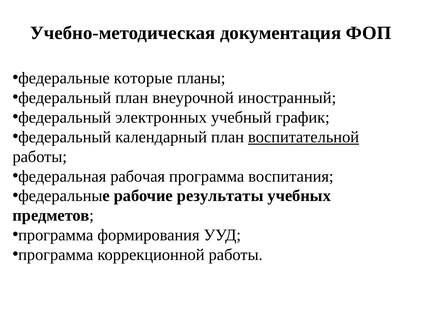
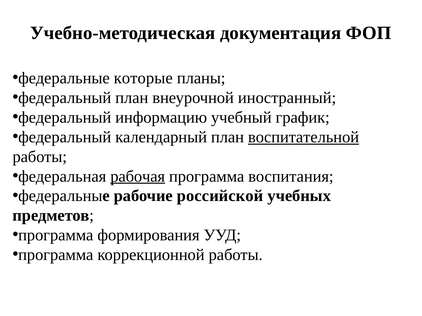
электронных: электронных -> информацию (161, 118)
рабочая underline: none -> present (138, 177)
результаты: результаты -> российской (220, 196)
